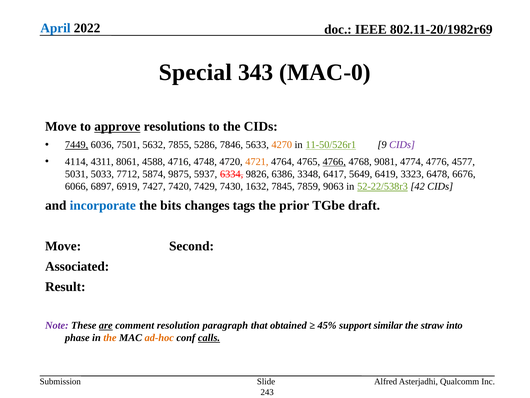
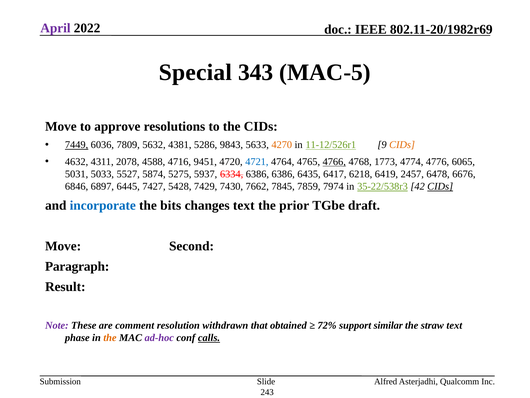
April colour: blue -> purple (55, 28)
MAC-0: MAC-0 -> MAC-5 (325, 72)
approve underline: present -> none (117, 126)
7501: 7501 -> 7809 (128, 145)
7855: 7855 -> 4381 (180, 145)
7846: 7846 -> 9843 (231, 145)
11-50/526r1: 11-50/526r1 -> 11-12/526r1 (331, 145)
CIDs colour: purple -> orange (402, 145)
4114: 4114 -> 4632 (77, 162)
8061: 8061 -> 2078 (128, 162)
4748: 4748 -> 9451 (205, 162)
4721 colour: orange -> blue (257, 162)
9081: 9081 -> 1773 (386, 162)
4577: 4577 -> 6065 (463, 162)
7712: 7712 -> 5527 (128, 174)
9875: 9875 -> 5275 (180, 174)
6334 9826: 9826 -> 6386 (257, 174)
3348: 3348 -> 6435 (309, 174)
5649: 5649 -> 6218 (361, 174)
3323: 3323 -> 2457 (412, 174)
6066: 6066 -> 6846 (77, 186)
6919: 6919 -> 6445 (128, 186)
7420: 7420 -> 5428 (180, 186)
1632: 1632 -> 7662 (257, 186)
9063: 9063 -> 7974 (333, 186)
52-22/538r3: 52-22/538r3 -> 35-22/538r3 (382, 186)
CIDs underline: none -> present (440, 186)
changes tags: tags -> text (244, 205)
Associated: Associated -> Paragraph (77, 266)
are underline: present -> none (106, 325)
paragraph: paragraph -> withdrawn (225, 325)
45%: 45% -> 72% (327, 325)
straw into: into -> text (454, 325)
ad-hoc colour: orange -> purple (159, 337)
